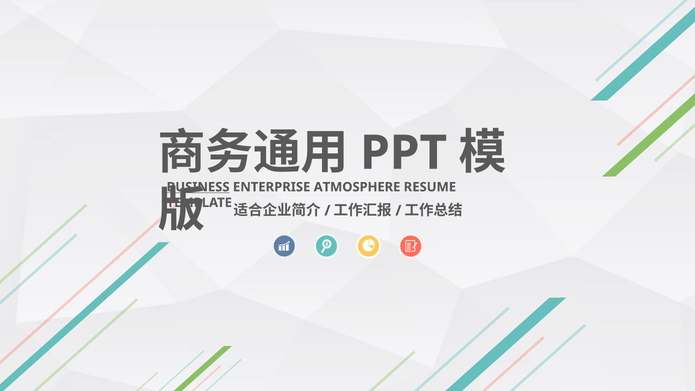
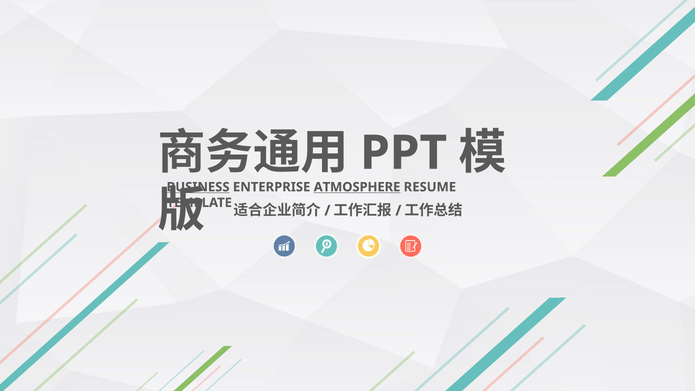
ATMOSPHERE underline: none -> present (357, 187)
